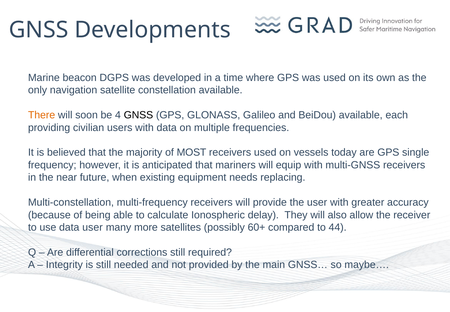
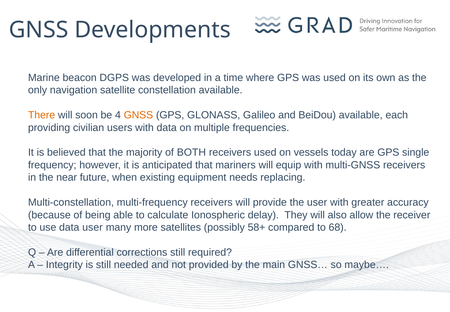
GNSS colour: black -> orange (138, 115)
MOST: MOST -> BOTH (191, 152)
60+: 60+ -> 58+ (256, 227)
44: 44 -> 68 (338, 227)
